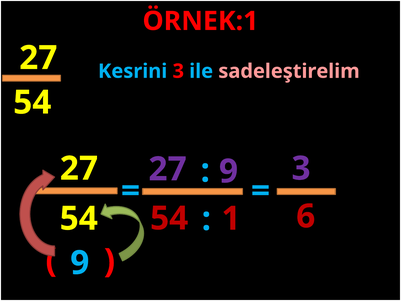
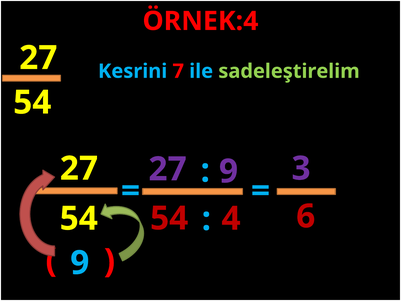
ÖRNEK:1: ÖRNEK:1 -> ÖRNEK:4 (200, 21)
Kesrini 3: 3 -> 7 (178, 71)
sadeleştirelim colour: pink -> light green (289, 71)
1: 1 -> 4 (231, 218)
